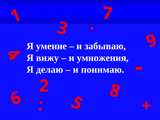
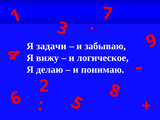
умение: умение -> задачи (51, 46)
умножения: умножения -> логическое (103, 58)
